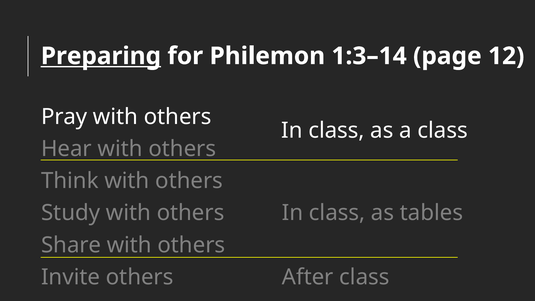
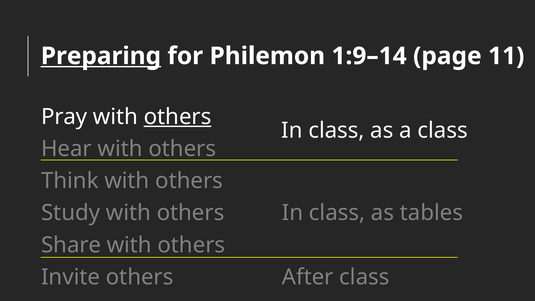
1:3–14: 1:3–14 -> 1:9–14 (369, 56)
12: 12 -> 11 (506, 56)
others underline: none -> present (178, 117)
